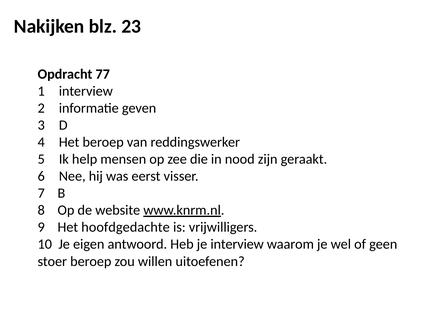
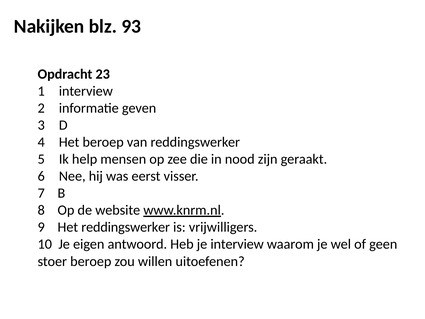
23: 23 -> 93 (131, 26)
77: 77 -> 23 (103, 74)
Het hoofdgedachte: hoofdgedachte -> reddingswerker (126, 227)
